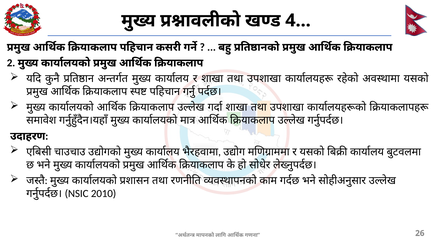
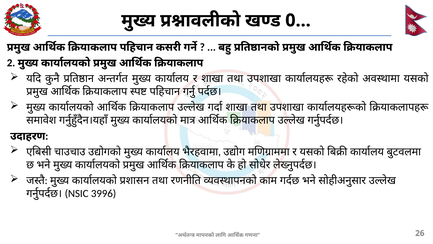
4: 4 -> 0 (298, 20)
2010: 2010 -> 3996 (104, 193)
